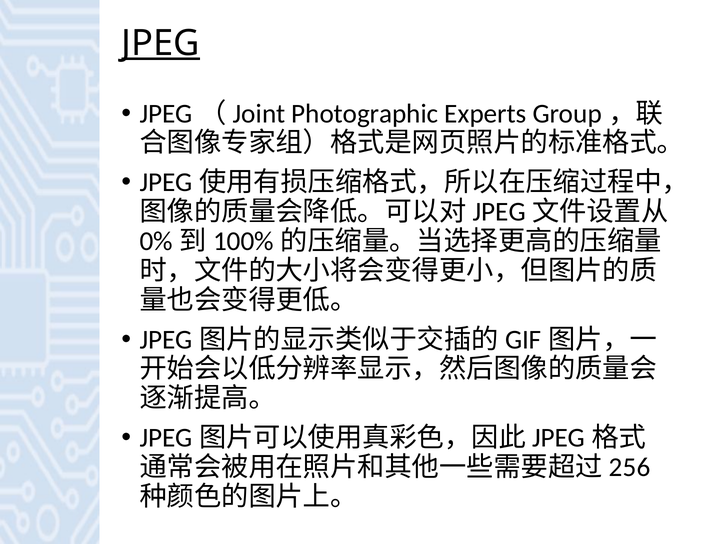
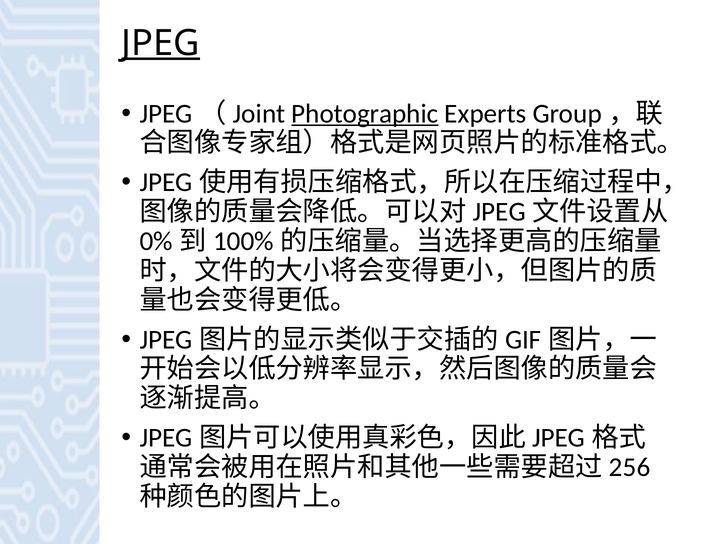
Photographic underline: none -> present (365, 114)
